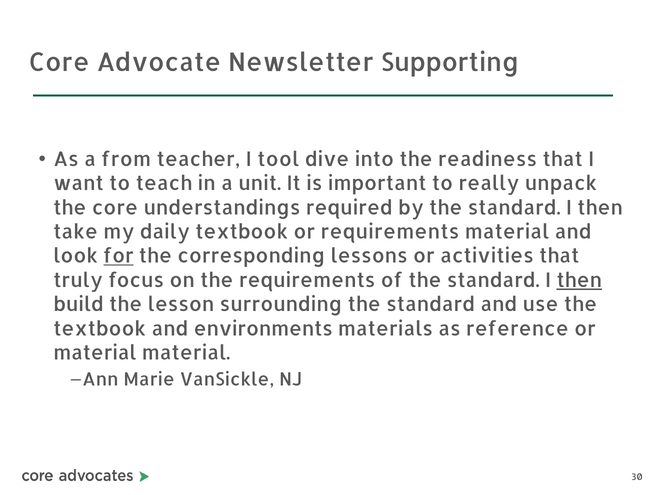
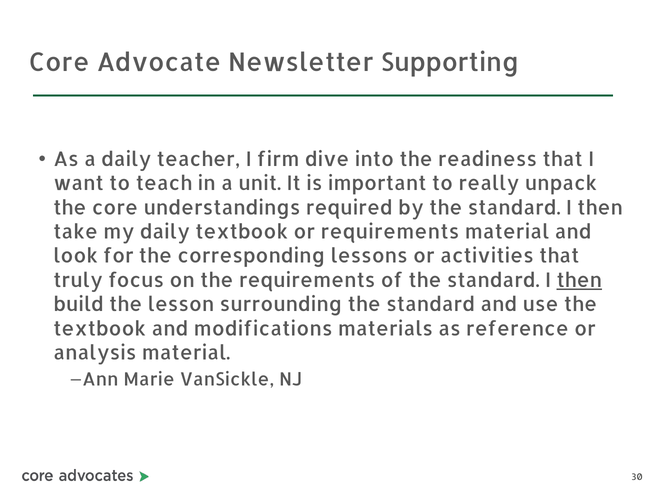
a from: from -> daily (126, 160)
tool: tool -> firm (278, 160)
for underline: present -> none (118, 256)
environments: environments -> modifications (263, 329)
material: material -> analysis (95, 353)
